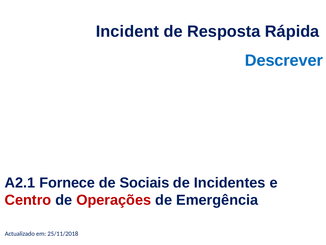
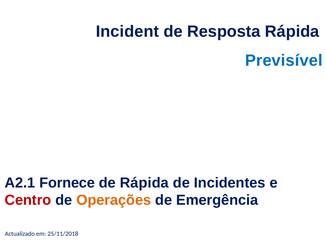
Descrever: Descrever -> Previsível (284, 60)
de Sociais: Sociais -> Rápida (144, 182)
Operações colour: red -> orange (114, 200)
